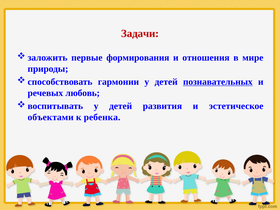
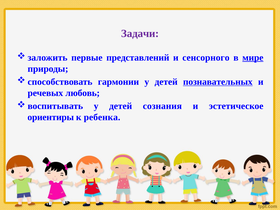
Задачи colour: red -> purple (140, 34)
формирования: формирования -> представлений (138, 58)
отношения: отношения -> сенсорного (206, 58)
мире underline: none -> present (253, 58)
развития: развития -> сознания (162, 106)
объектами: объектами -> ориентиры (51, 117)
